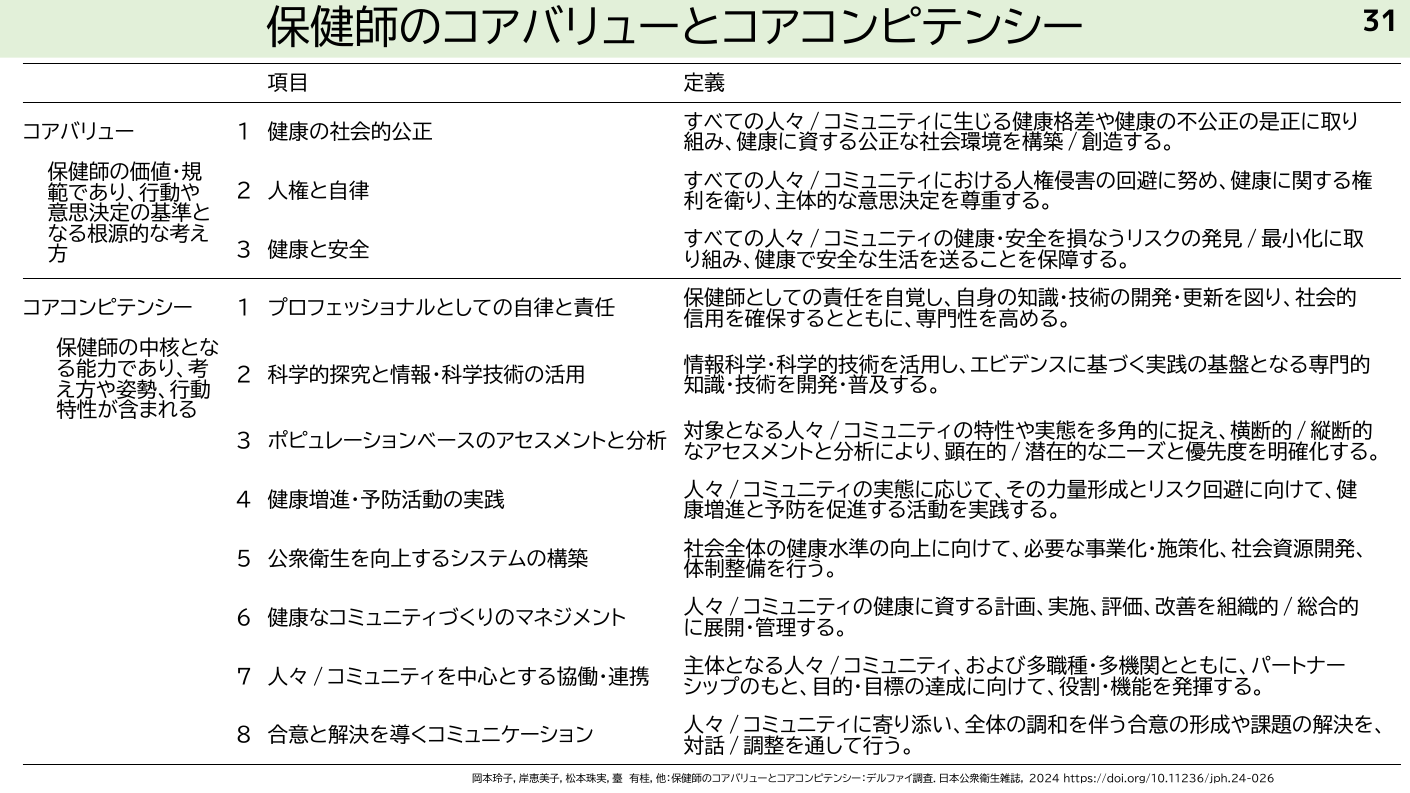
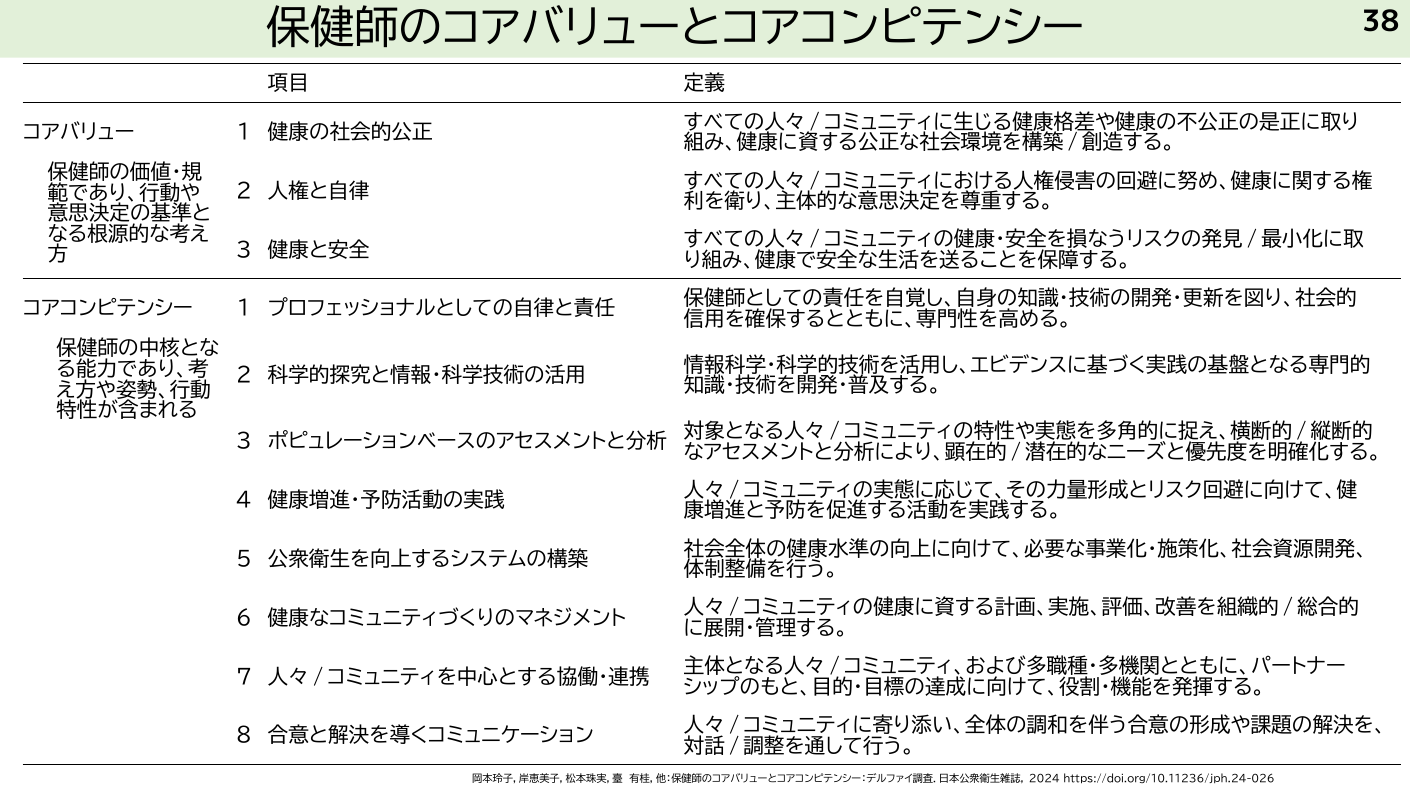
31: 31 -> 38 (1381, 21)
